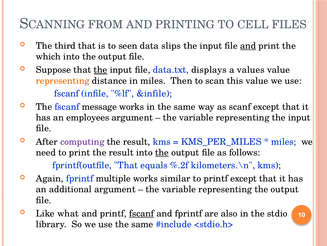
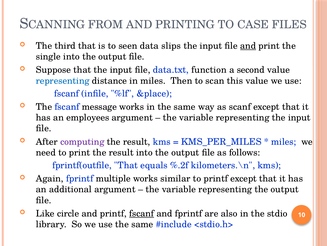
CELL: CELL -> CASE (253, 25)
which: which -> single (48, 57)
the underline: present -> none (100, 70)
displays: displays -> function (209, 70)
values: values -> second (251, 70)
representing colour: orange -> blue (63, 81)
&infile: &infile -> &place (154, 93)
the underline: present -> none (162, 152)
what: what -> circle (68, 213)
